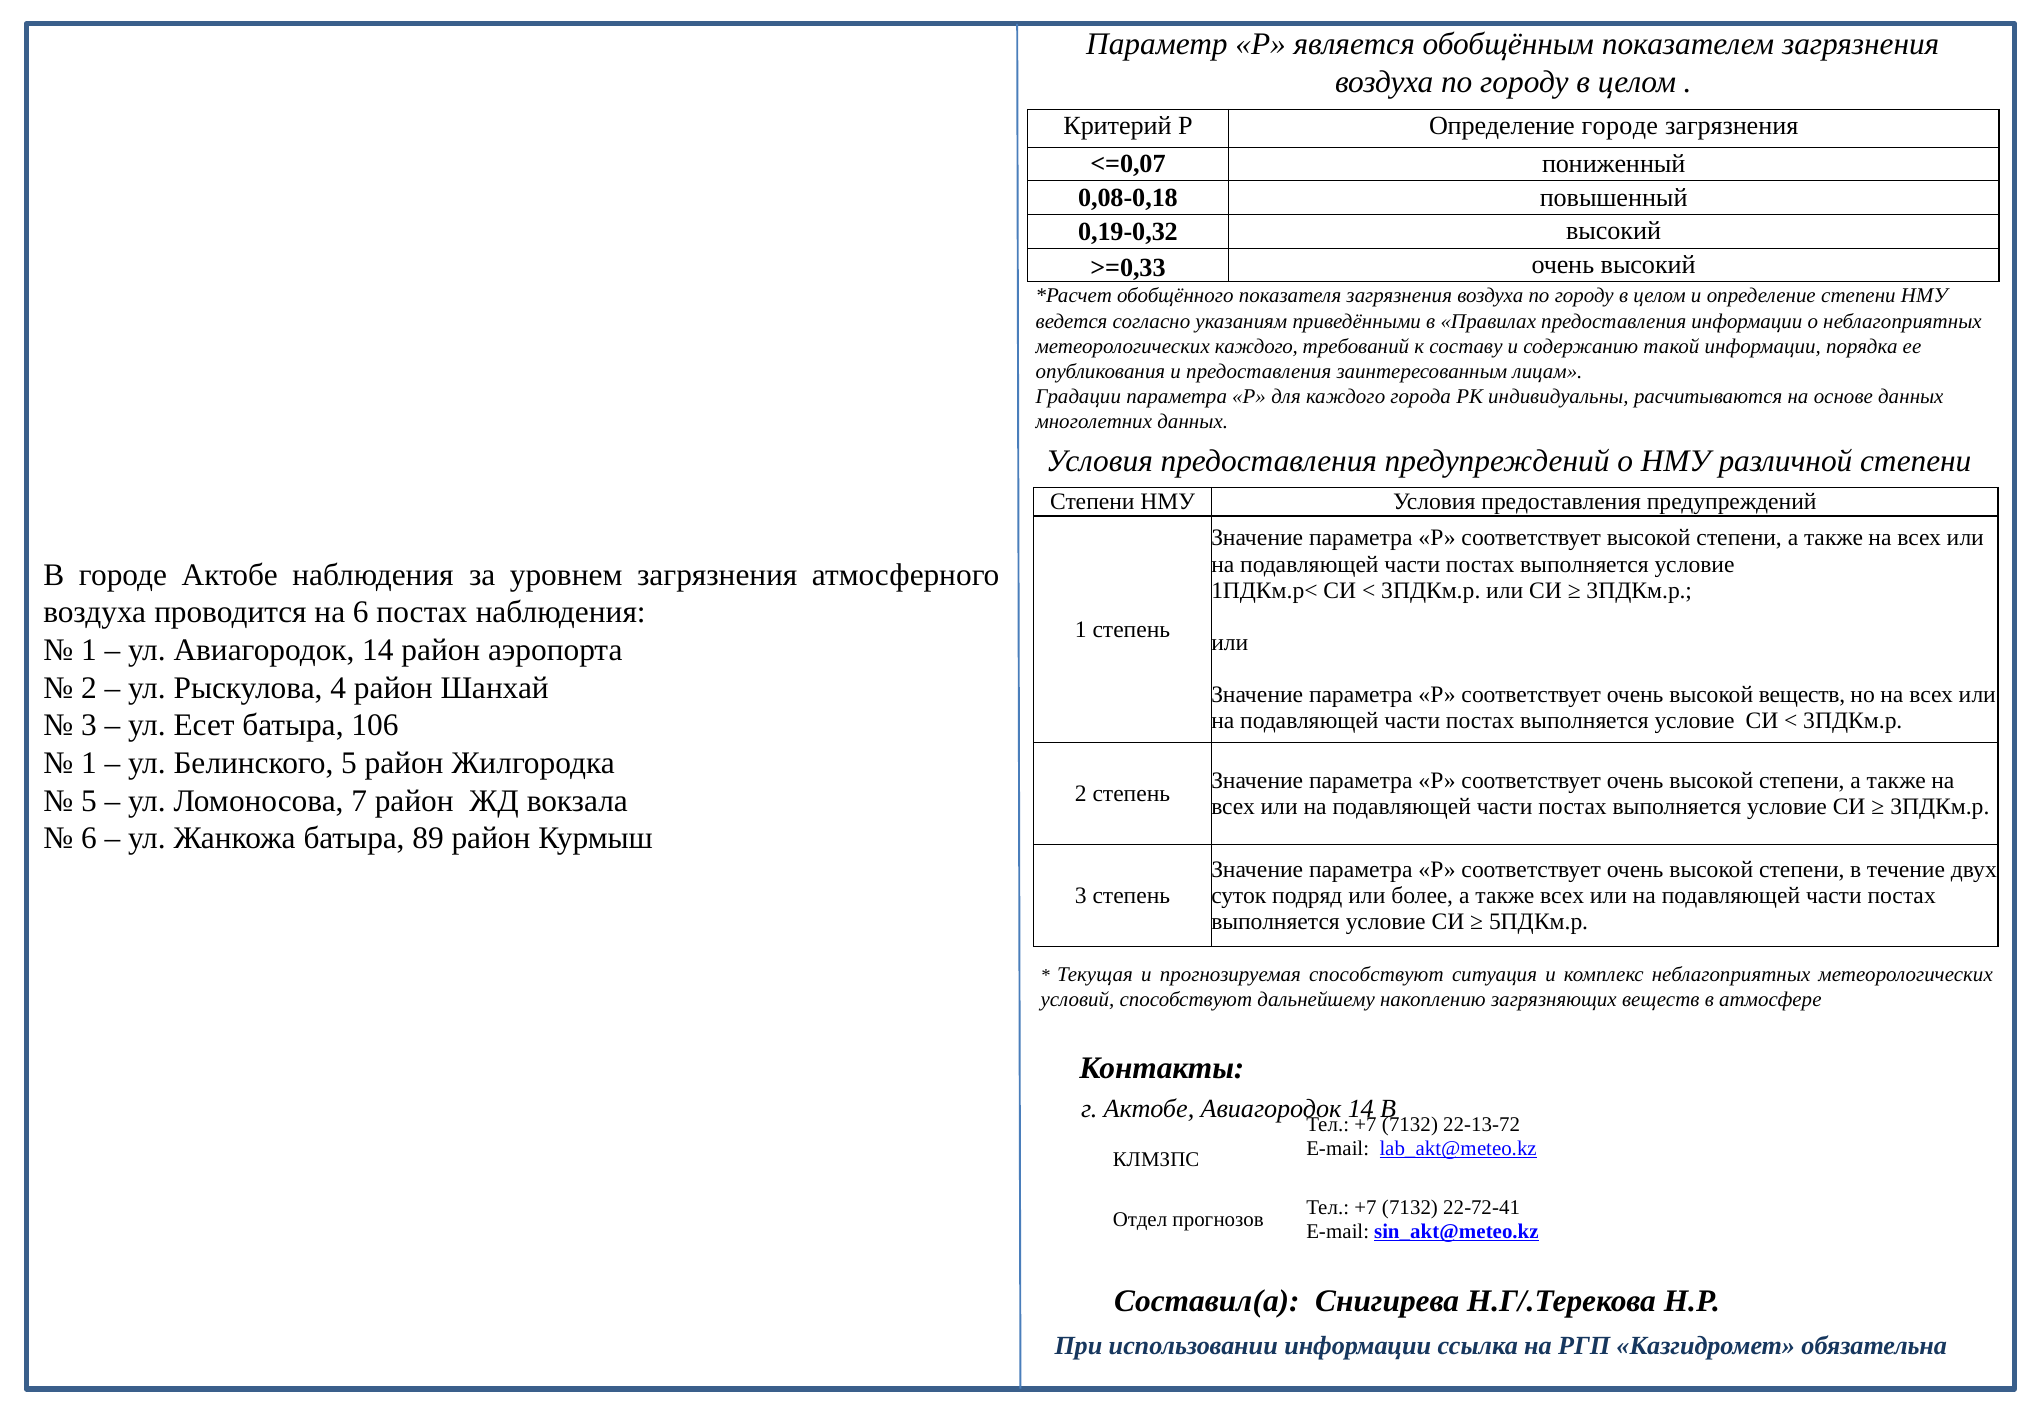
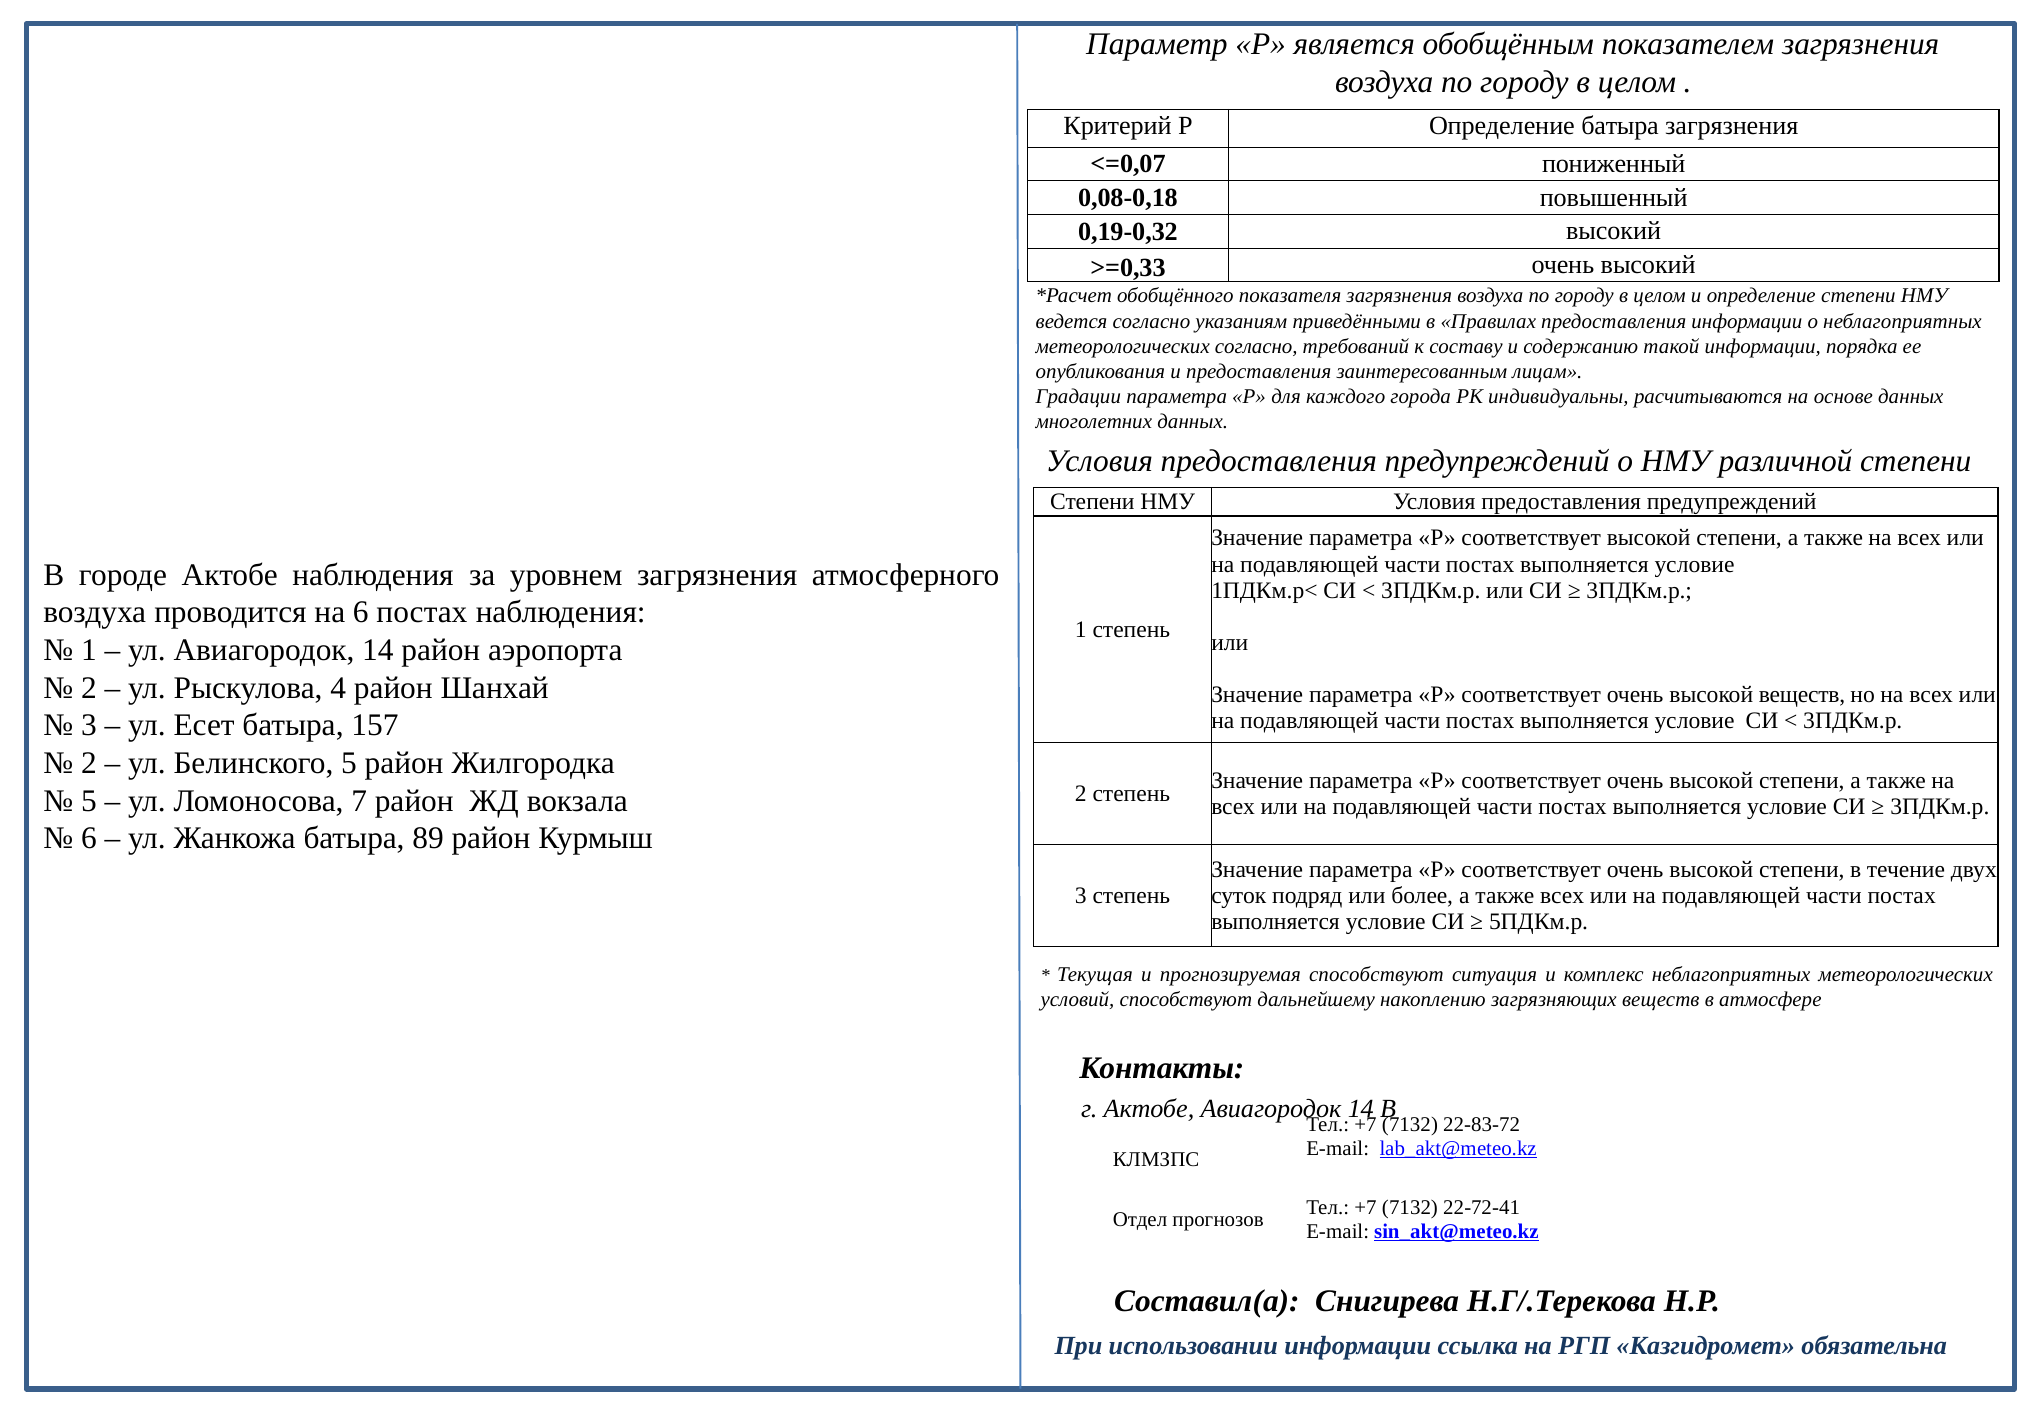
Определение городе: городе -> батыра (1620, 126)
метеорологических каждого: каждого -> согласно (1256, 346)
106: 106 -> 157 (375, 726)
1: 1 -> 2 (89, 763)
22-13-72: 22-13-72 -> 22-83-72 (1482, 1125)
